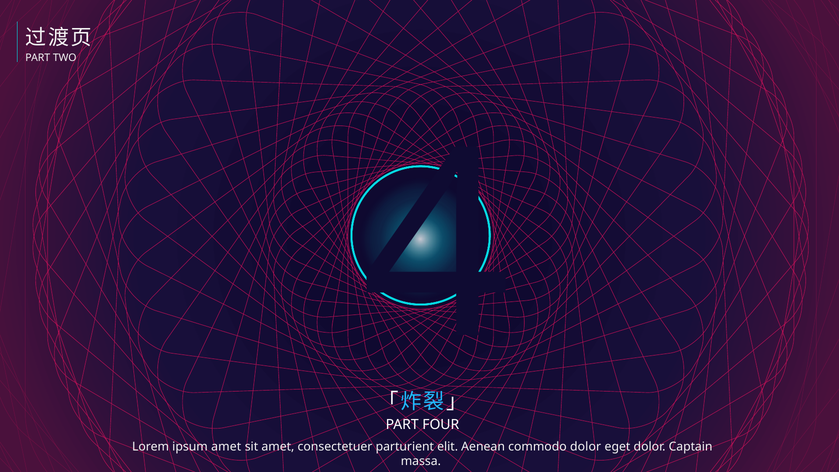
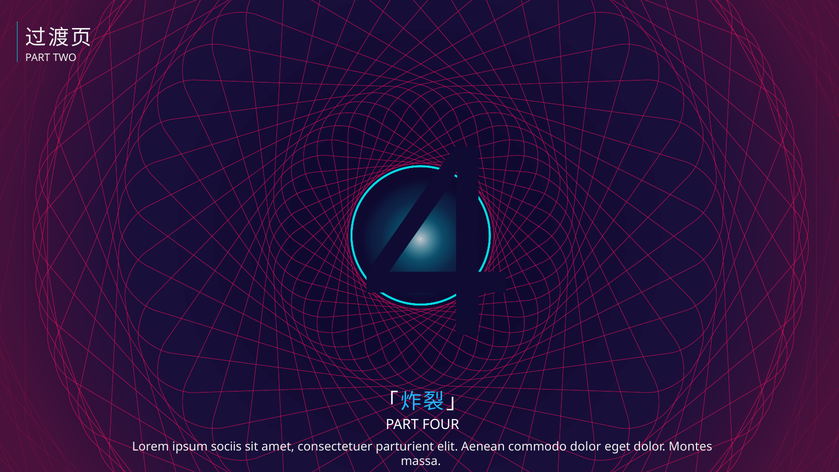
ipsum amet: amet -> sociis (226, 446)
Captain: Captain -> Montes (690, 446)
